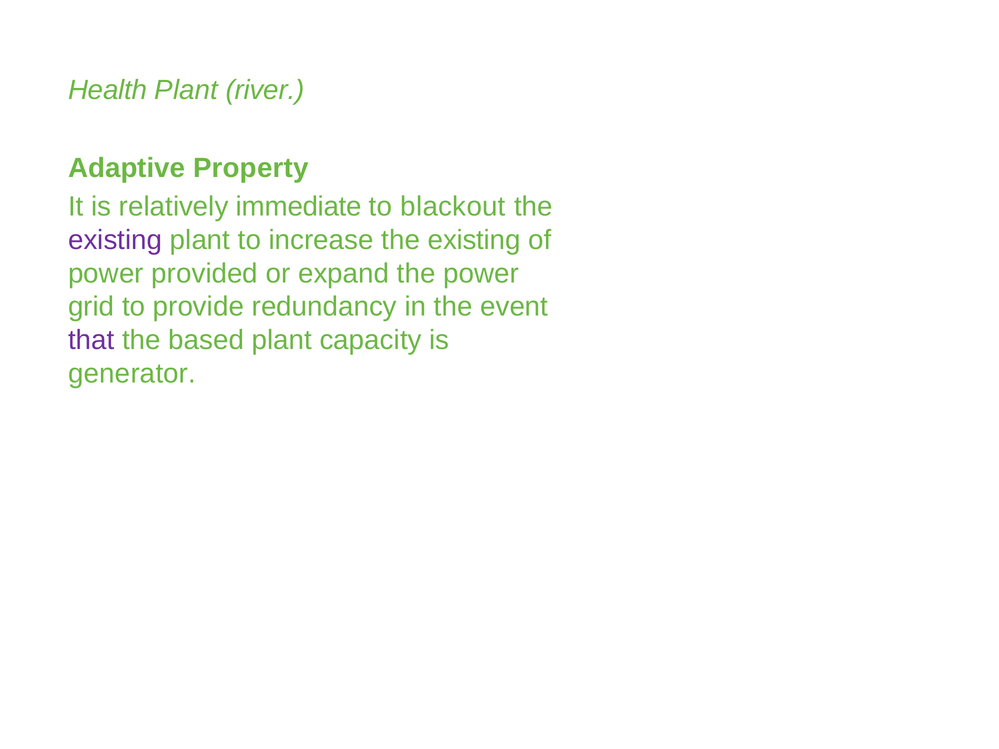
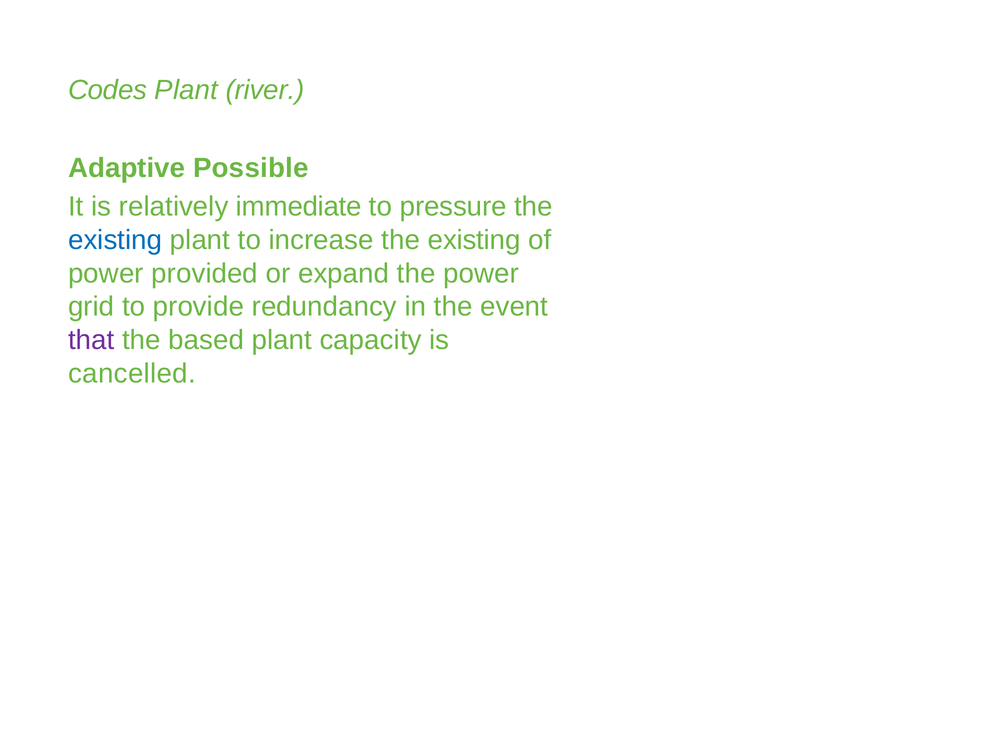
Health: Health -> Codes (108, 90)
Property: Property -> Possible (251, 168)
blackout: blackout -> pressure (453, 207)
existing colour: purple -> blue (115, 240)
generator: generator -> cancelled (132, 374)
